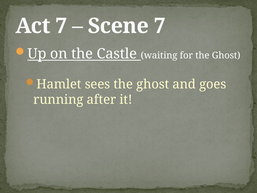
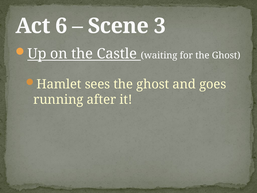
Act 7: 7 -> 6 (61, 26)
Scene 7: 7 -> 3 (160, 26)
